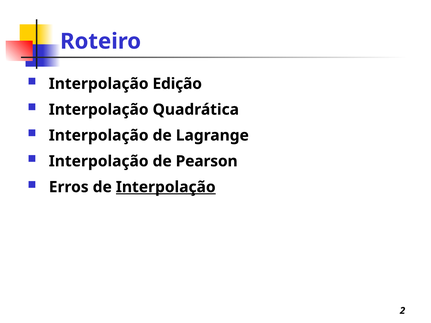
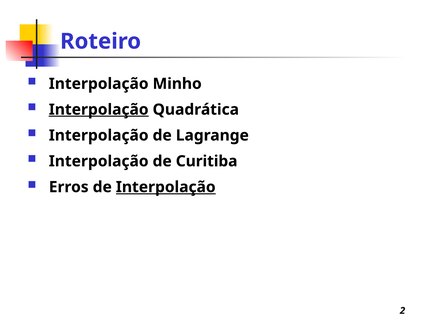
Edição: Edição -> Minho (177, 84)
Interpolação underline: none -> present (99, 110)
Pearson: Pearson -> Curitiba (207, 161)
